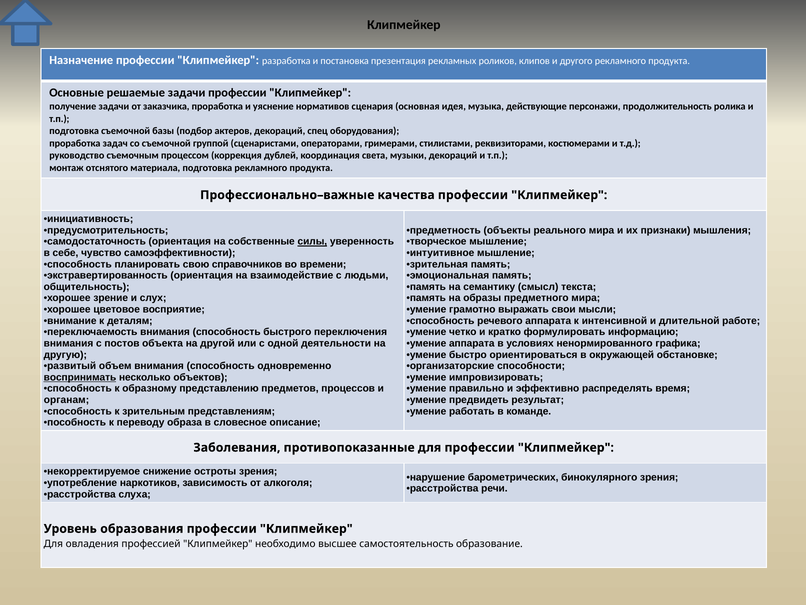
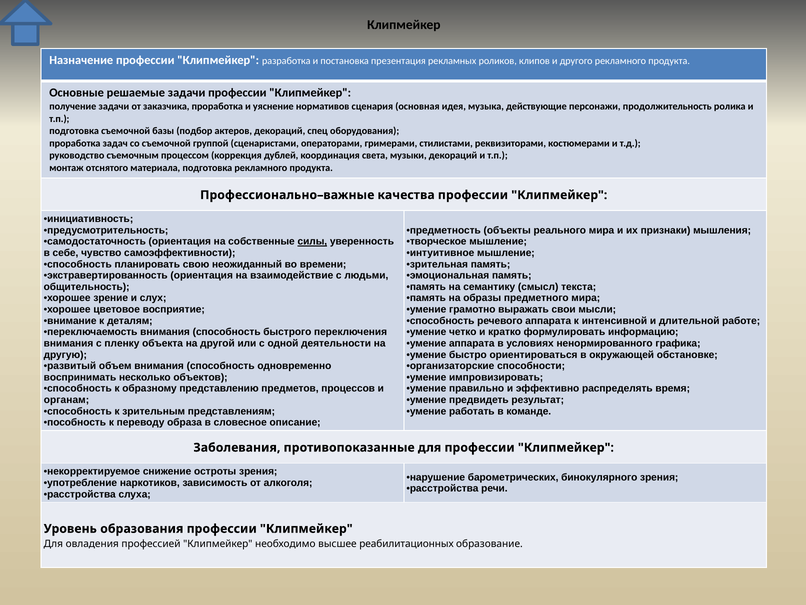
справочников: справочников -> неожиданный (247, 264)
постов: постов -> пленку (122, 343)
воспринимать underline: present -> none (80, 377)
самостоятельность: самостоятельность -> реабилитационных (406, 543)
